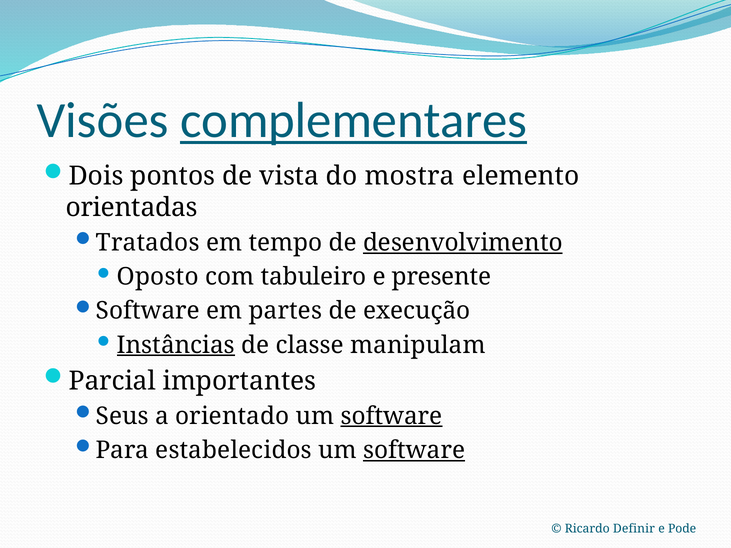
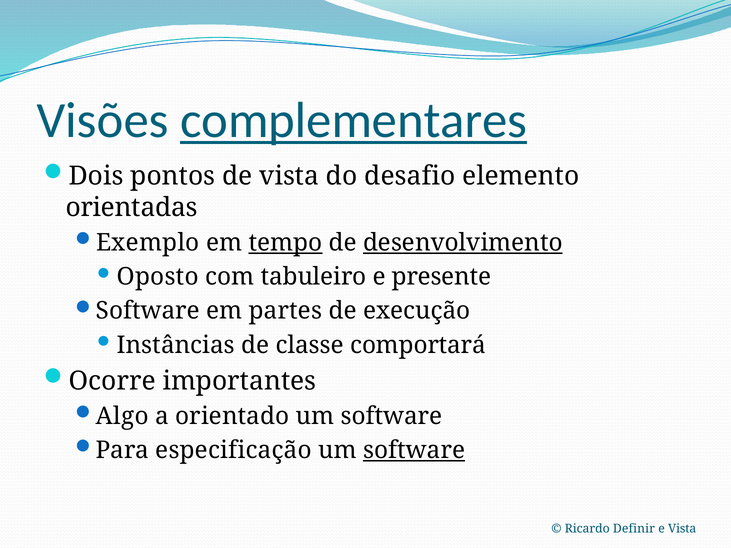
mostra: mostra -> desafio (410, 176)
Tratados: Tratados -> Exemplo (148, 243)
tempo underline: none -> present (285, 243)
Instâncias underline: present -> none (176, 345)
manipulam: manipulam -> comportará (418, 345)
Parcial: Parcial -> Ocorre (112, 381)
Seus: Seus -> Algo (122, 416)
software underline: present -> none (392, 416)
estabelecidos: estabelecidos -> especificação (234, 450)
e Pode: Pode -> Vista (682, 529)
